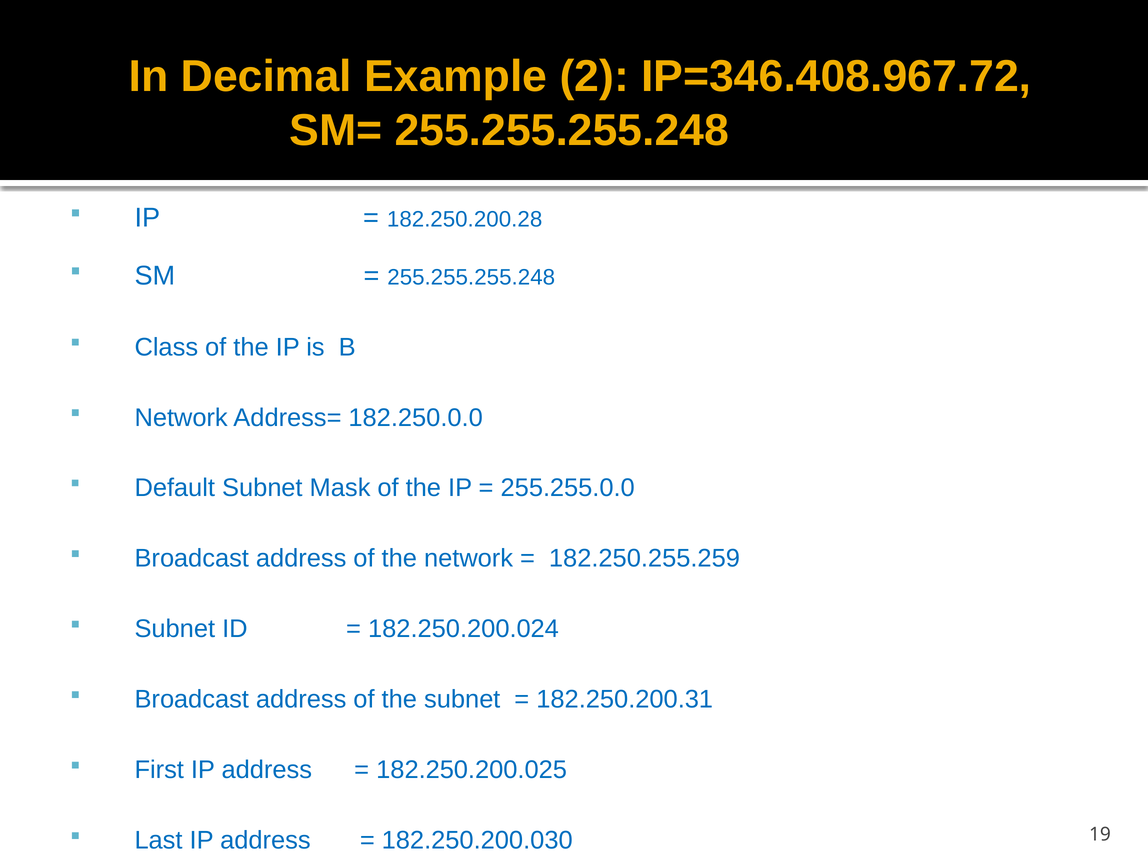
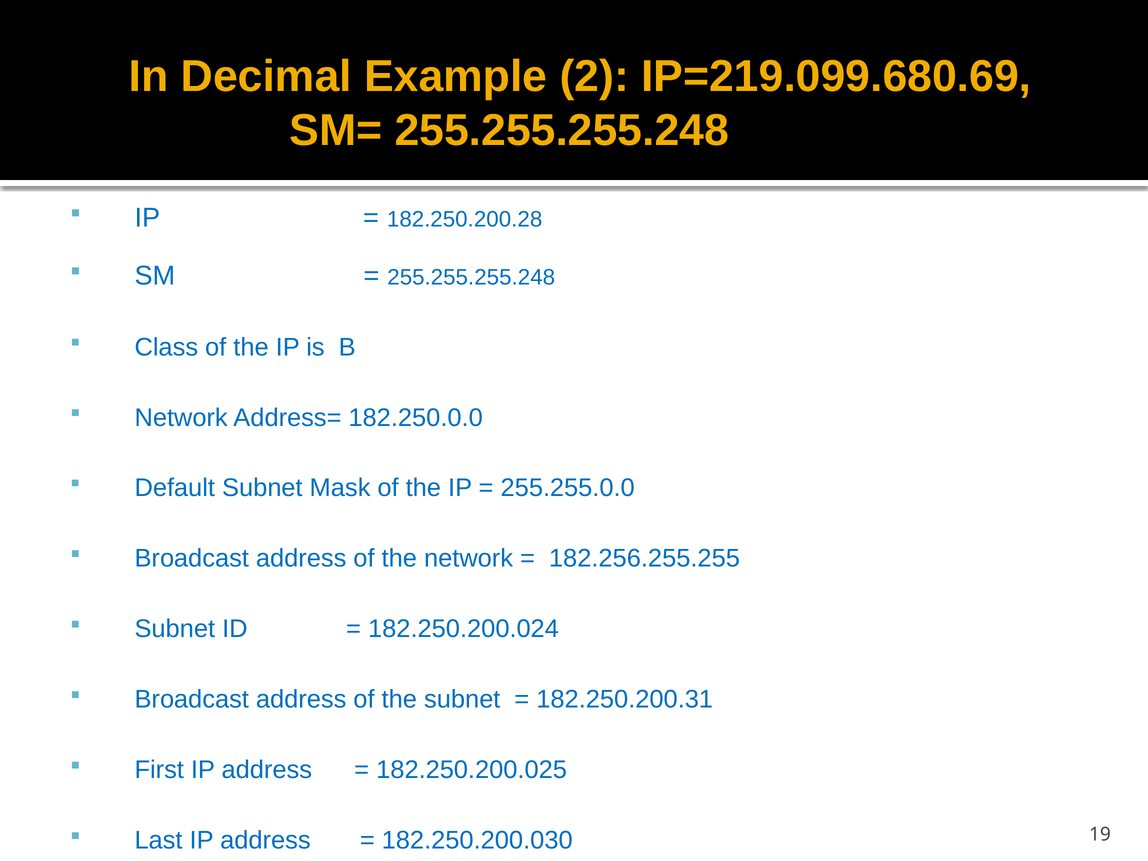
IP=346.408.967.72: IP=346.408.967.72 -> IP=219.099.680.69 (836, 77)
182.250.255.259: 182.250.255.259 -> 182.256.255.255 (644, 558)
